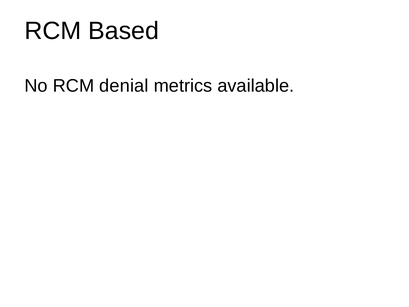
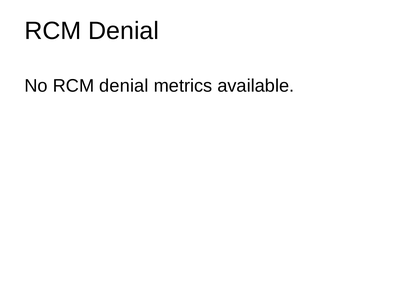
Based: Based -> Denial (124, 31)
